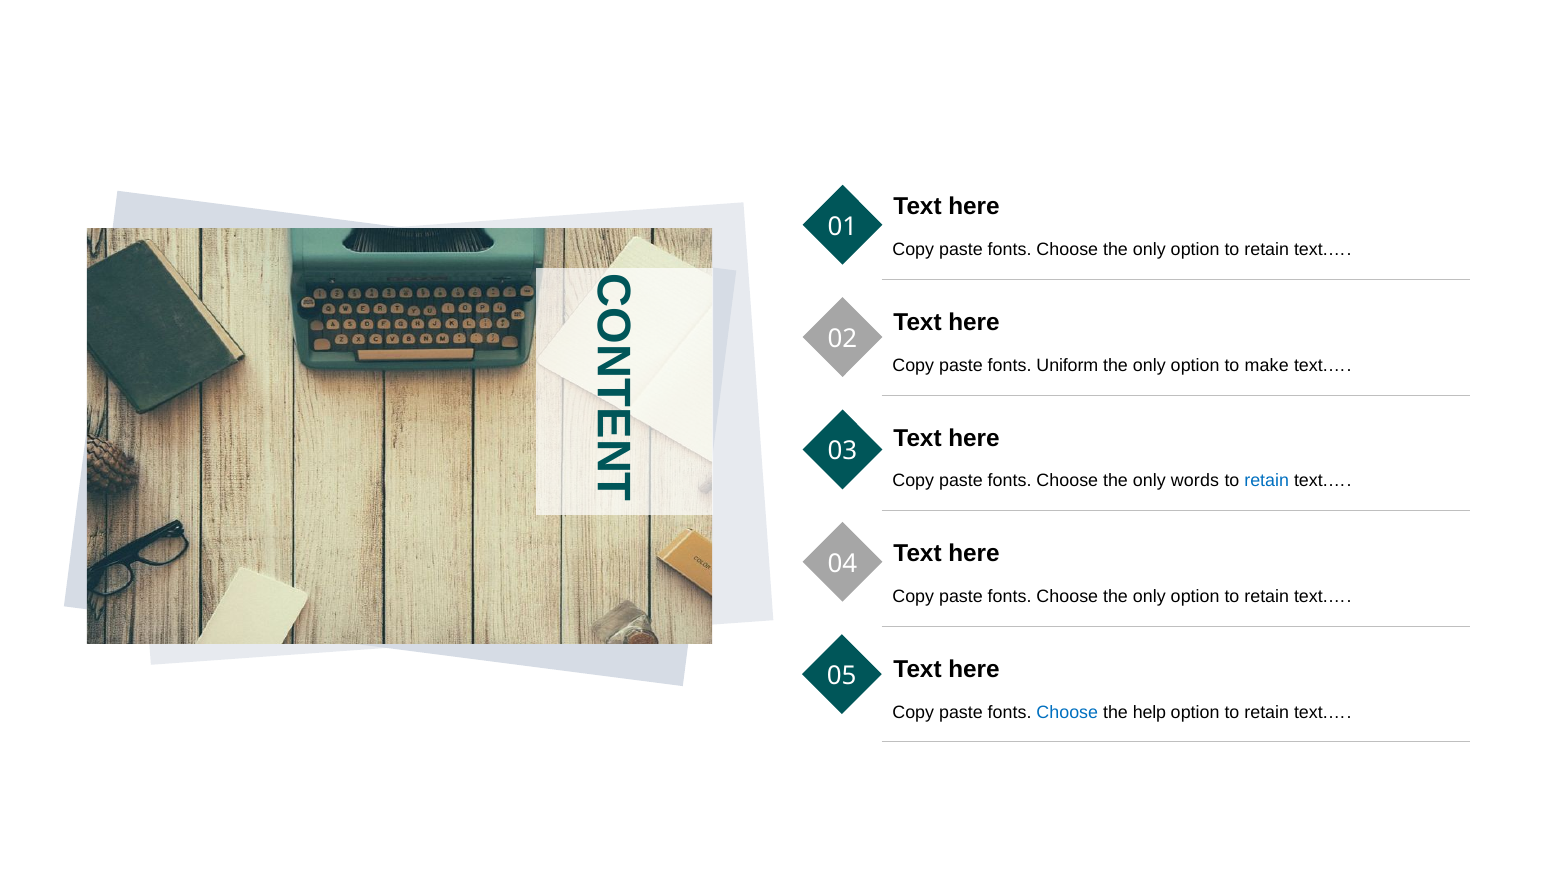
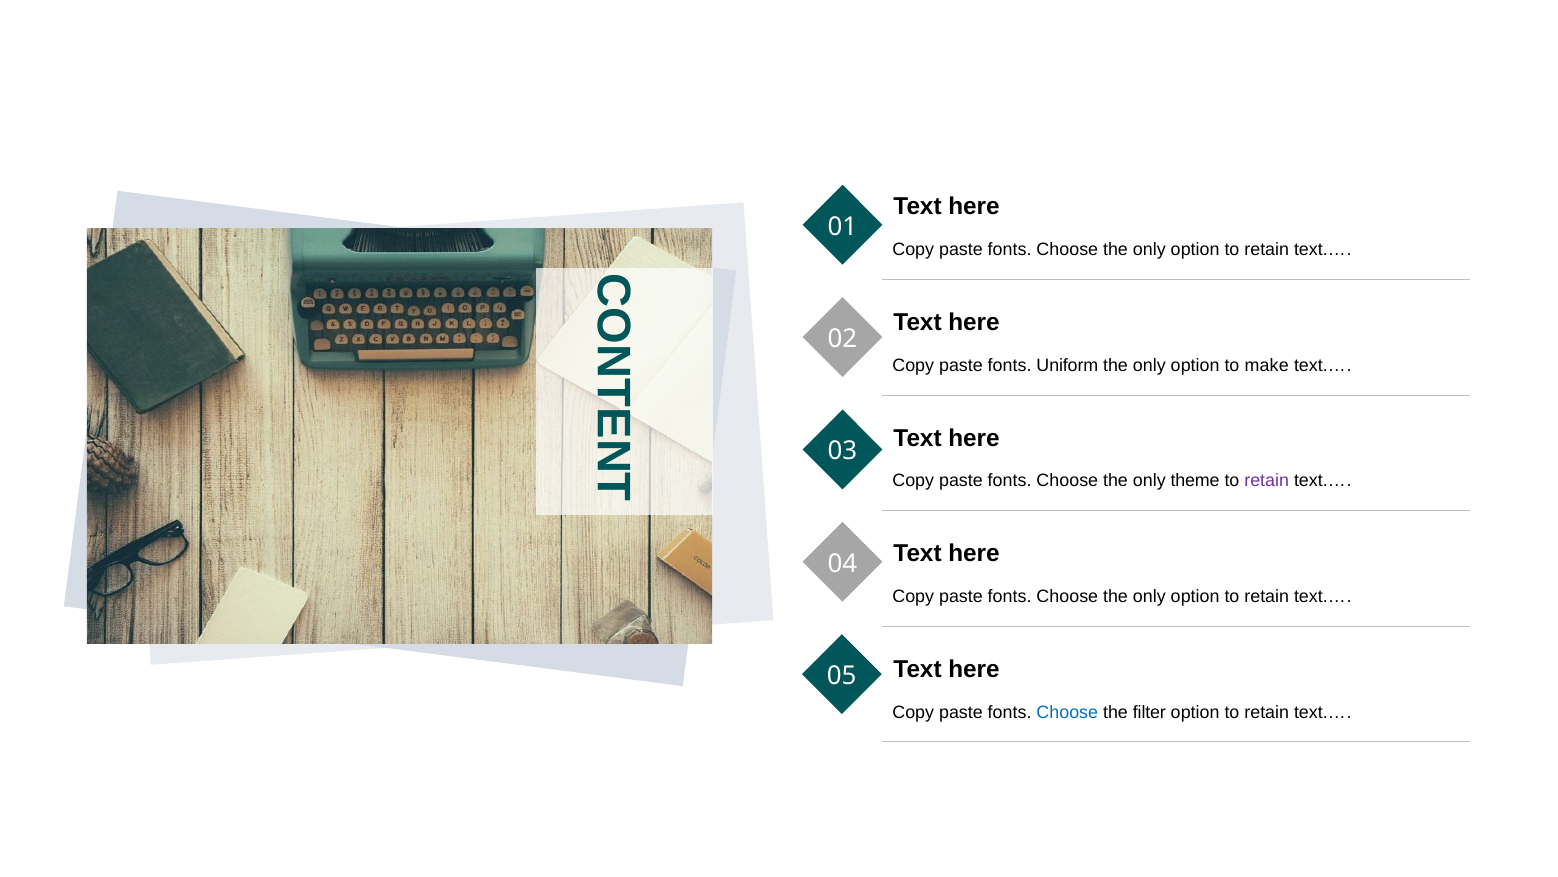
words: words -> theme (1195, 481)
retain colour: blue -> purple (1267, 481)
help: help -> filter (1149, 712)
